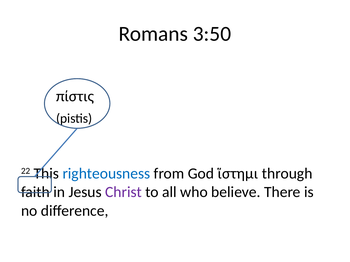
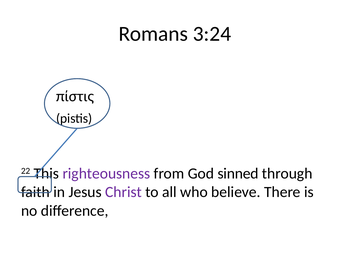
3:50: 3:50 -> 3:24 (212, 34)
righteousness colour: blue -> purple (106, 174)
ἵστημι: ἵστημι -> sinned (238, 174)
